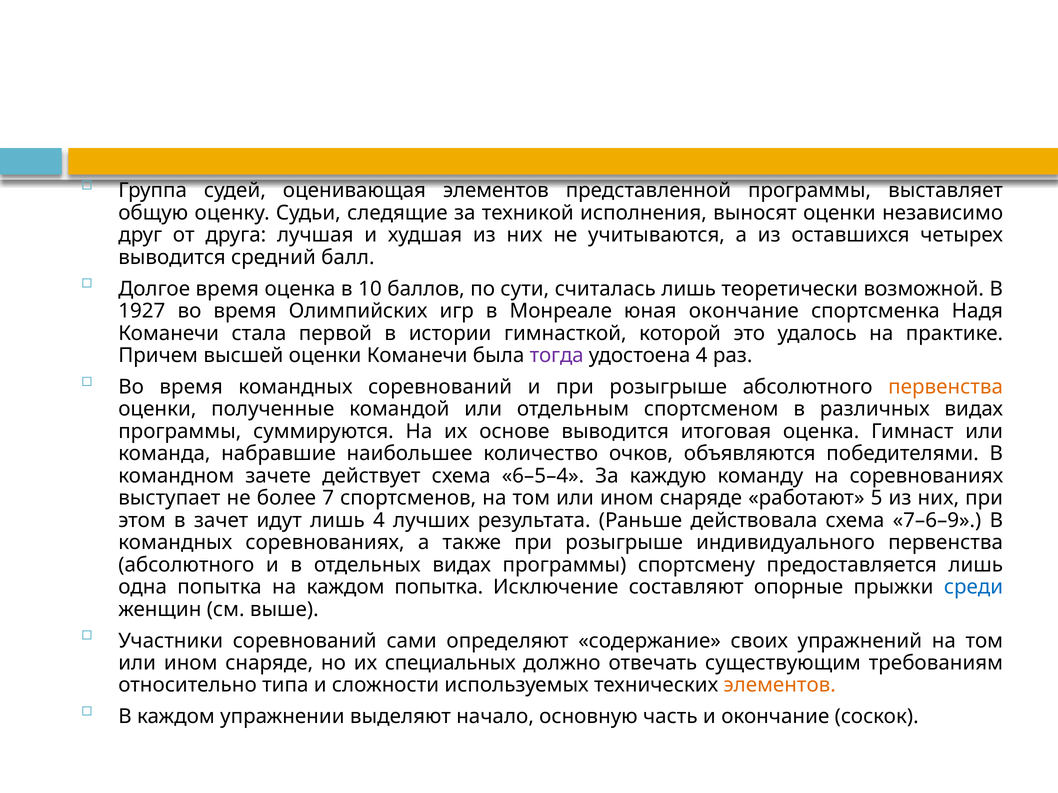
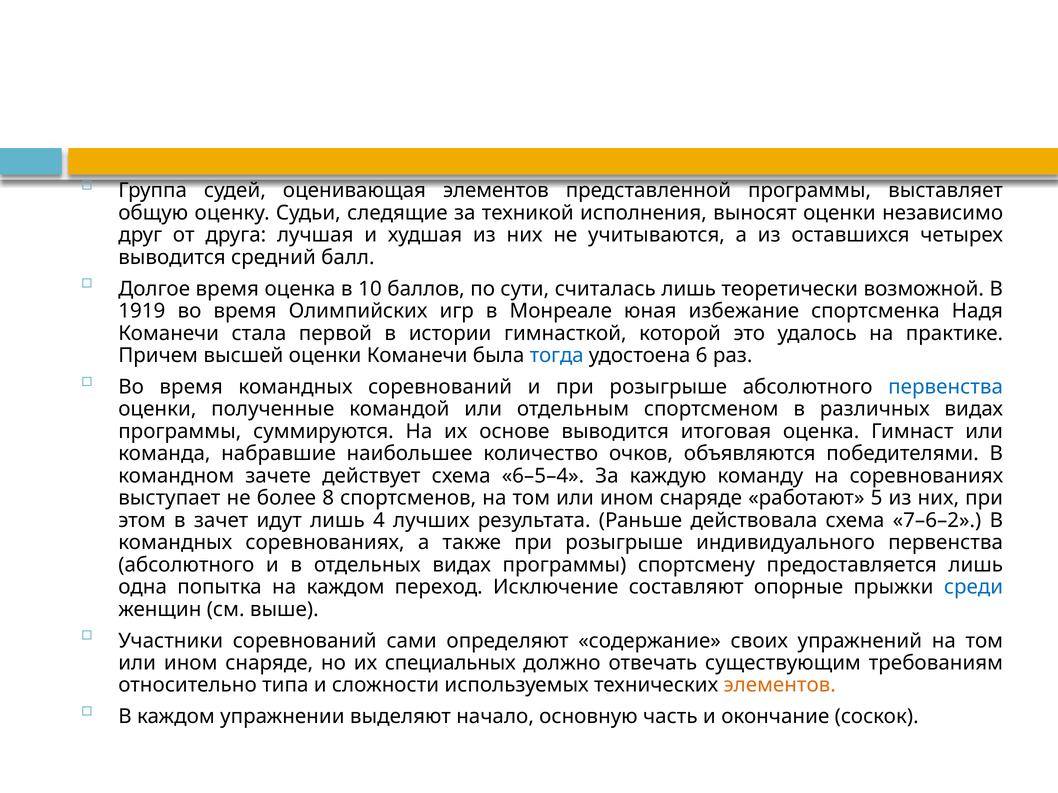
1927: 1927 -> 1919 (142, 311)
юная окончание: окончание -> избежание (744, 311)
тогда colour: purple -> blue (557, 356)
удостоена 4: 4 -> 6 (702, 356)
первенства colour: orange -> blue (946, 387)
7: 7 -> 8 (328, 498)
7–6–9: 7–6–9 -> 7–6–2 (937, 521)
каждом попытка: попытка -> переход (439, 587)
